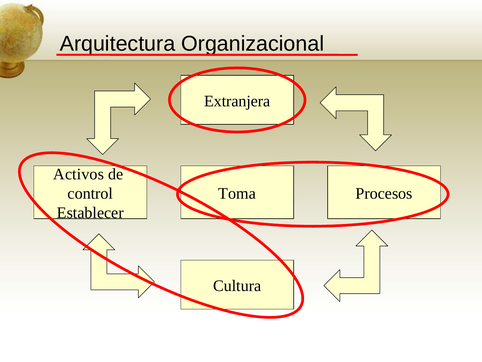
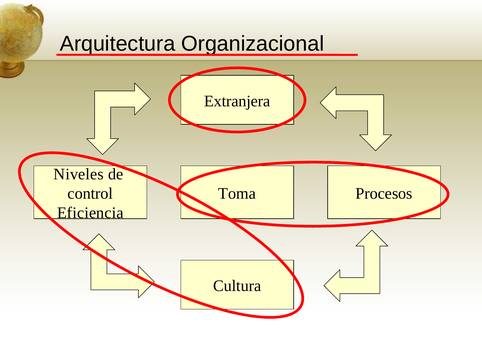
Activos: Activos -> Niveles (79, 174)
Establecer: Establecer -> Eficiencia (90, 212)
